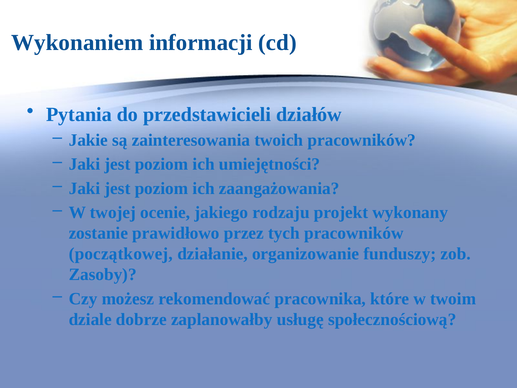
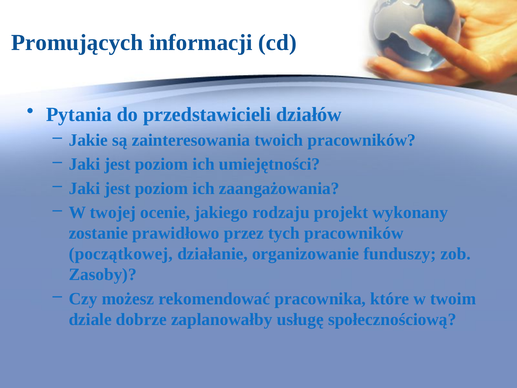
Wykonaniem: Wykonaniem -> Promujących (77, 43)
